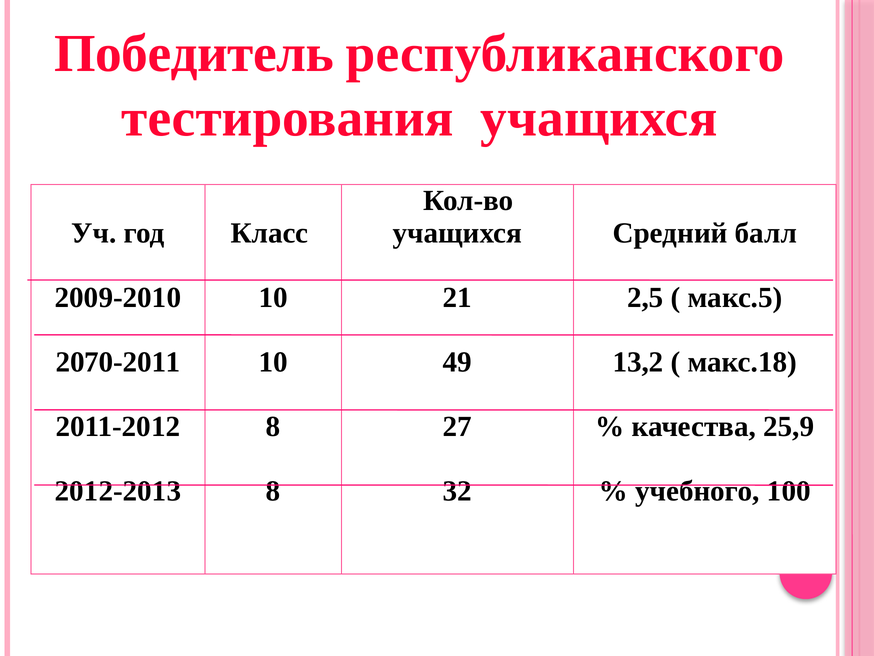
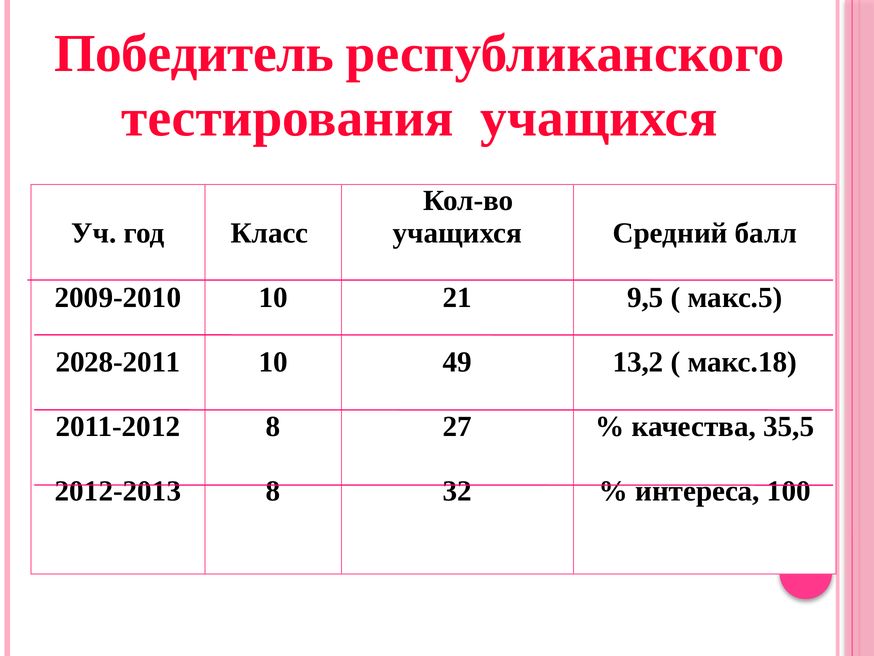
2,5: 2,5 -> 9,5 (645, 297)
2070-2011: 2070-2011 -> 2028-2011 (118, 362)
25,9: 25,9 -> 35,5 (789, 426)
учебного: учебного -> интереса (698, 491)
